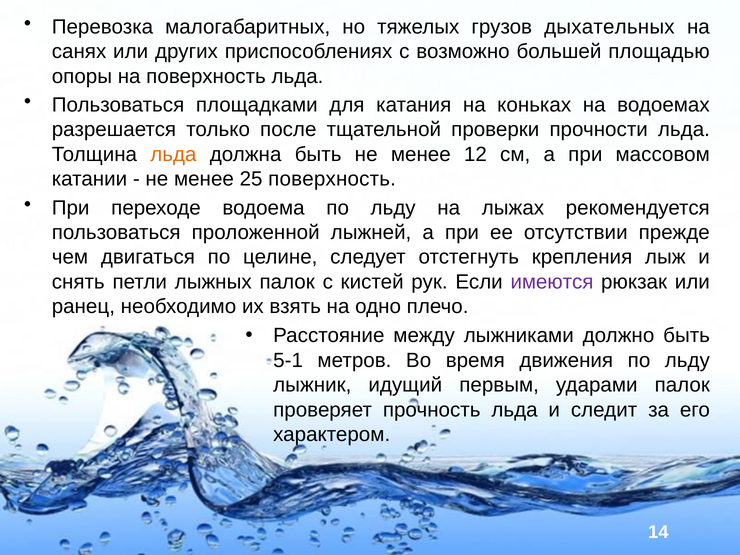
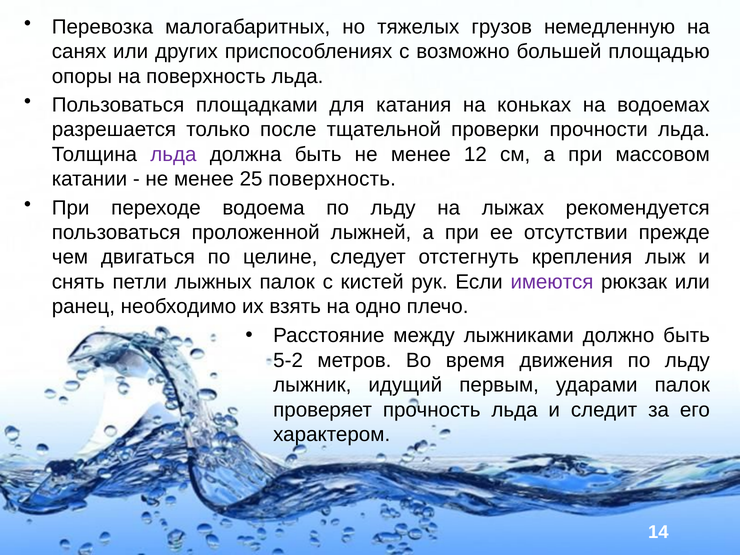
дыхательных: дыхательных -> немедленную (610, 27)
льда colour: orange -> purple (173, 154)
5-1: 5-1 -> 5-2 (288, 360)
